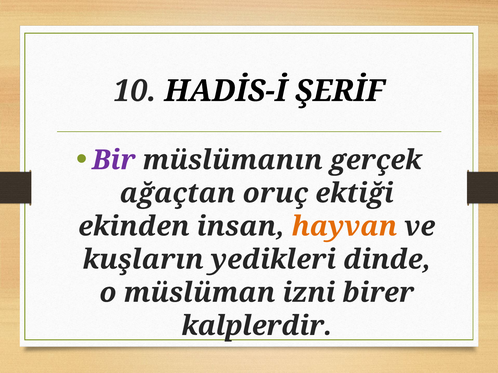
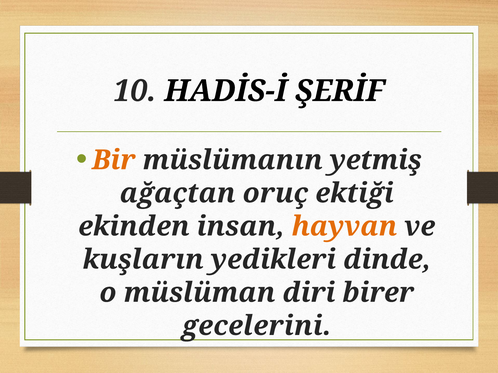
Bir colour: purple -> orange (114, 160)
gerçek: gerçek -> yetmiş (376, 160)
izni: izni -> diri (309, 293)
kalplerdir: kalplerdir -> gecelerini (257, 326)
